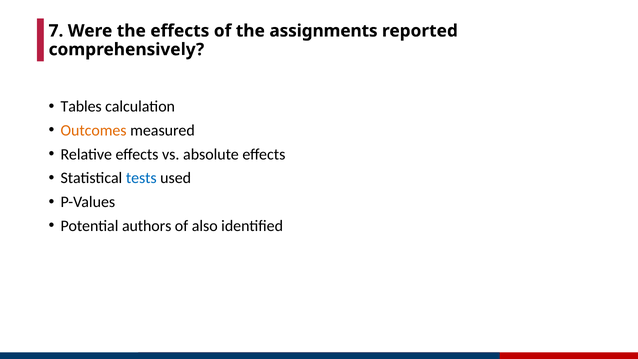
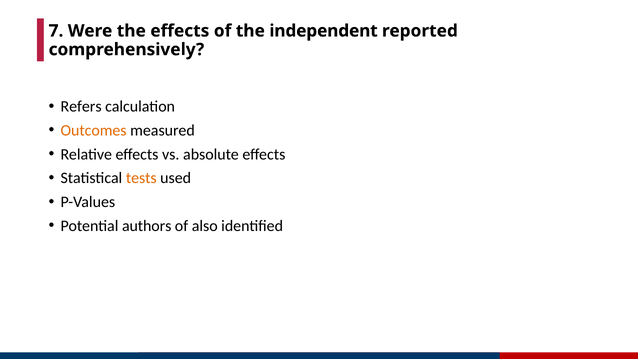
assignments: assignments -> independent (324, 31)
Tables: Tables -> Refers (81, 106)
tests colour: blue -> orange (141, 178)
